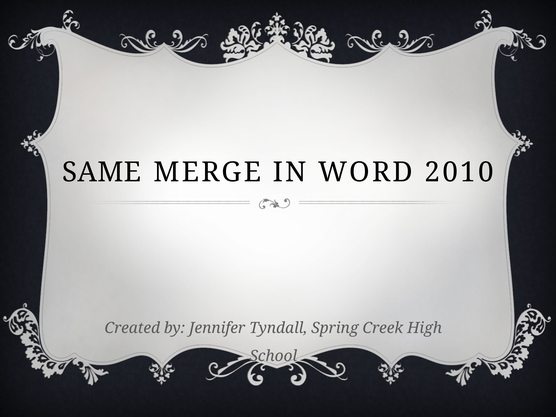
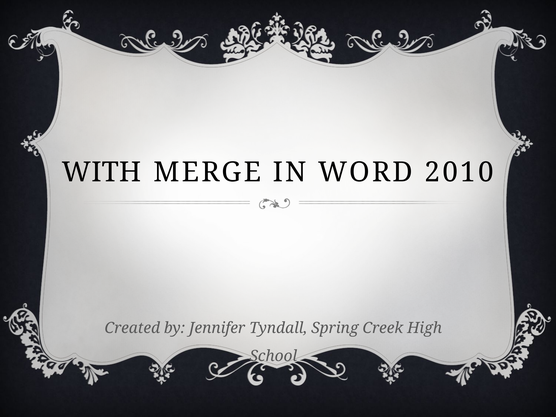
SAME: SAME -> WITH (102, 172)
